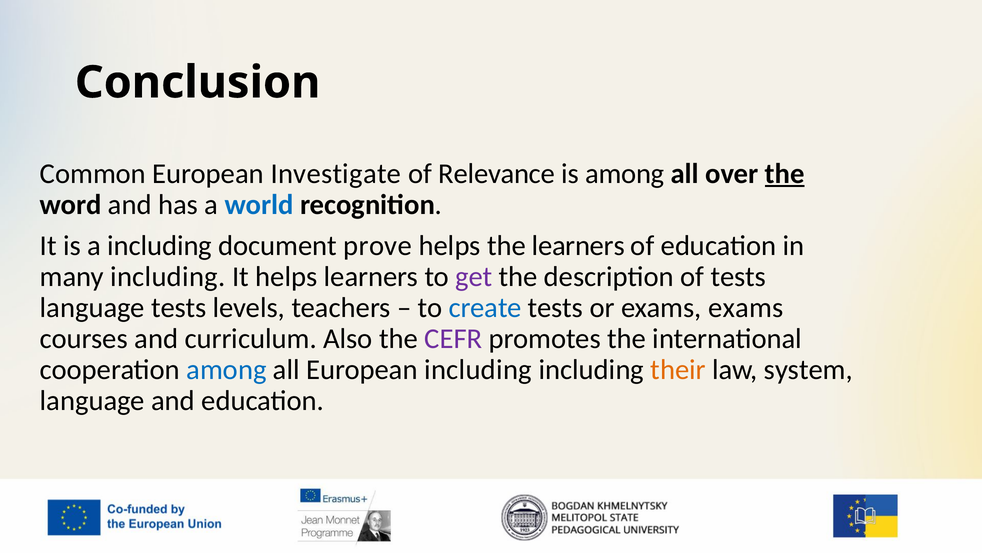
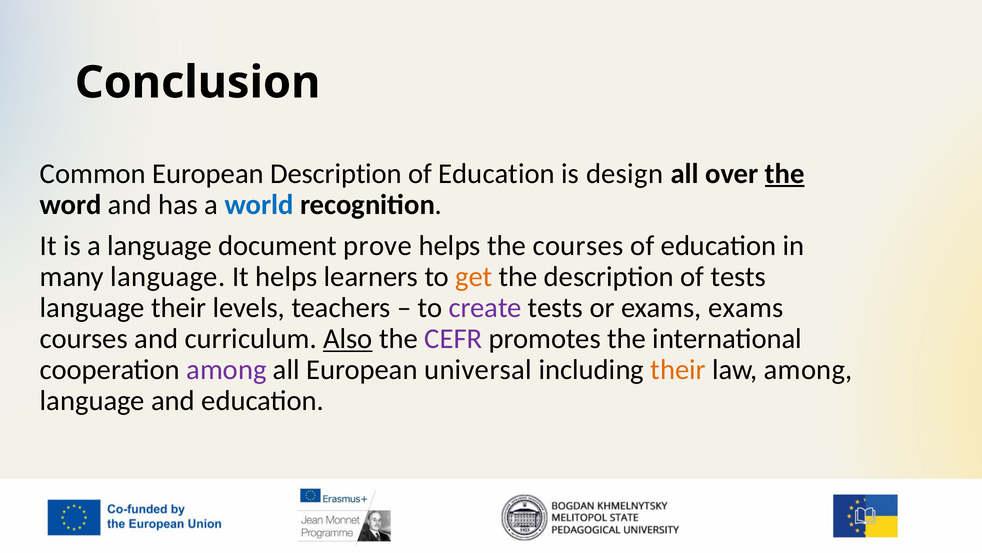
European Investigate: Investigate -> Description (336, 173)
Relevance: Relevance -> Education (497, 173)
is among: among -> design (625, 173)
a including: including -> language (160, 246)
the learners: learners -> courses (578, 246)
many including: including -> language (168, 277)
get colour: purple -> orange (474, 277)
language tests: tests -> their (179, 307)
create colour: blue -> purple (485, 307)
Also underline: none -> present (348, 338)
among colour: blue -> purple (226, 369)
European including: including -> universal (478, 369)
law system: system -> among (808, 369)
